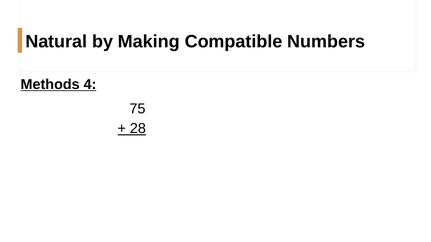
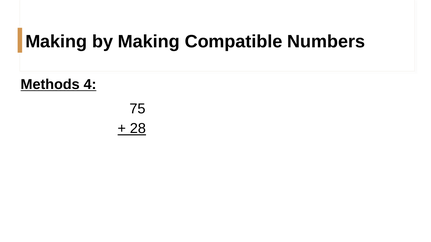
Natural: Natural -> Making (56, 42)
